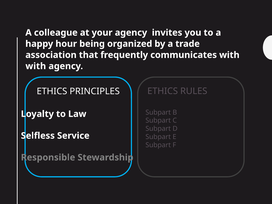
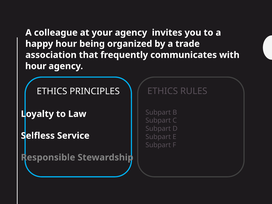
with: with -> hour (36, 66)
